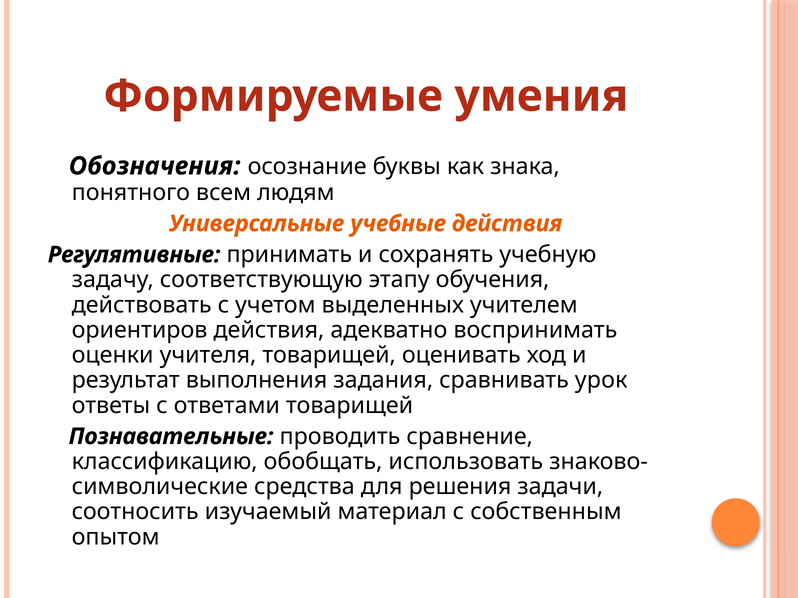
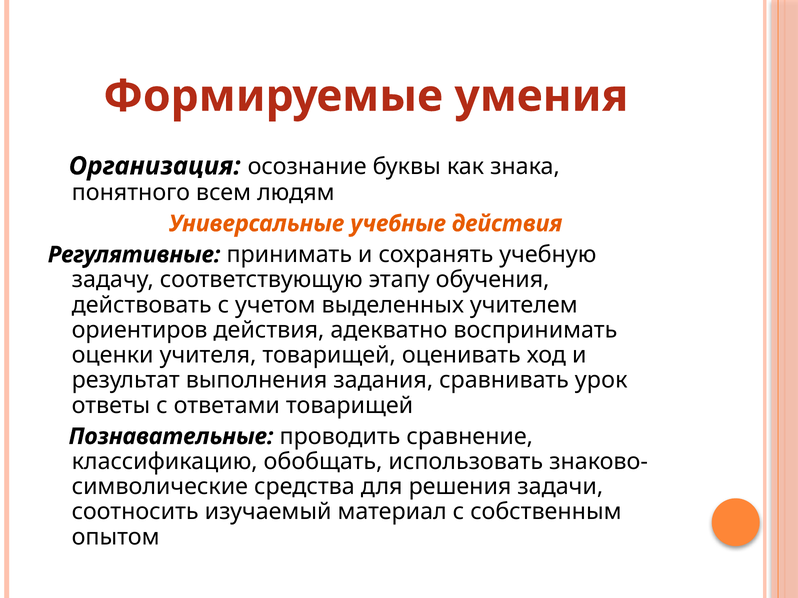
Обозначения: Обозначения -> Организация (155, 166)
